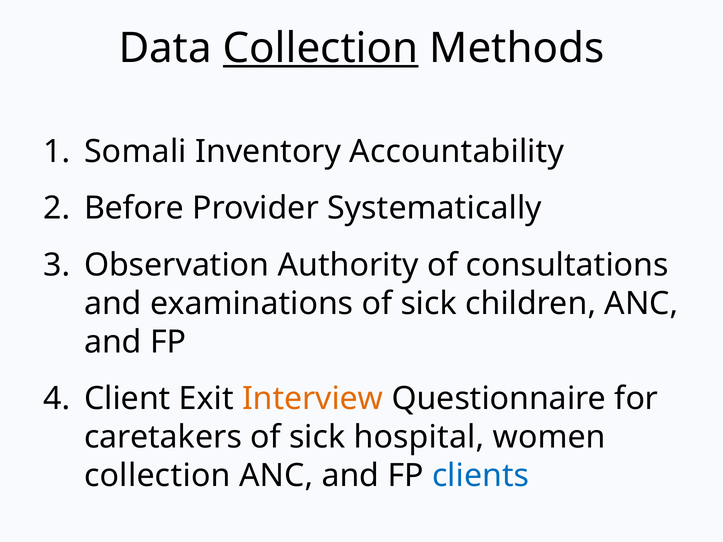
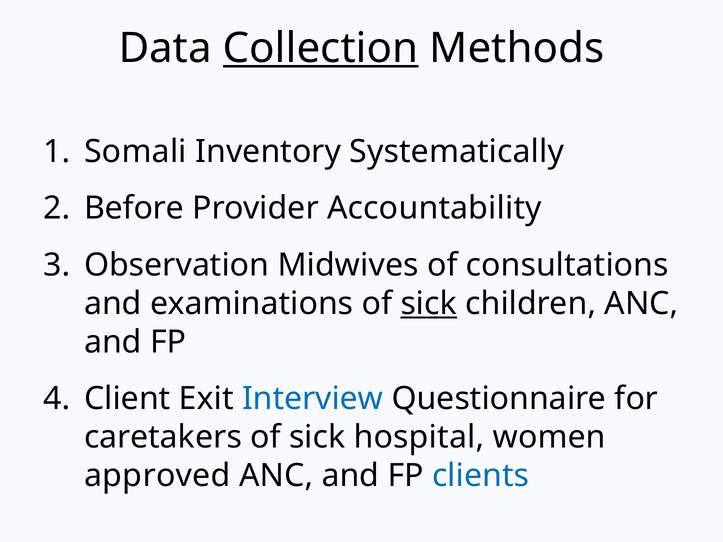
Accountability: Accountability -> Systematically (457, 152)
Systematically: Systematically -> Accountability (434, 208)
Authority: Authority -> Midwives (348, 265)
sick underline: none -> present (429, 304)
Interview colour: orange -> blue (313, 399)
collection: collection -> approved (157, 476)
